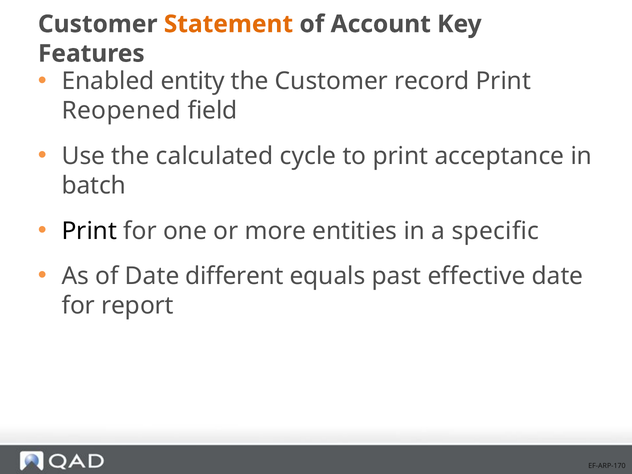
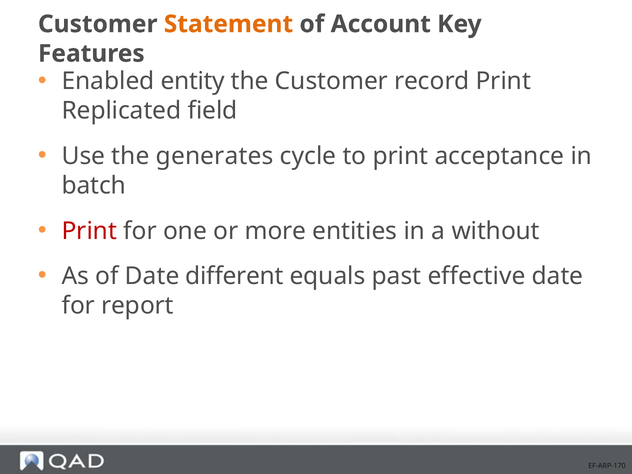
Reopened: Reopened -> Replicated (121, 111)
calculated: calculated -> generates (215, 156)
Print colour: black -> red (89, 231)
specific: specific -> without (496, 231)
